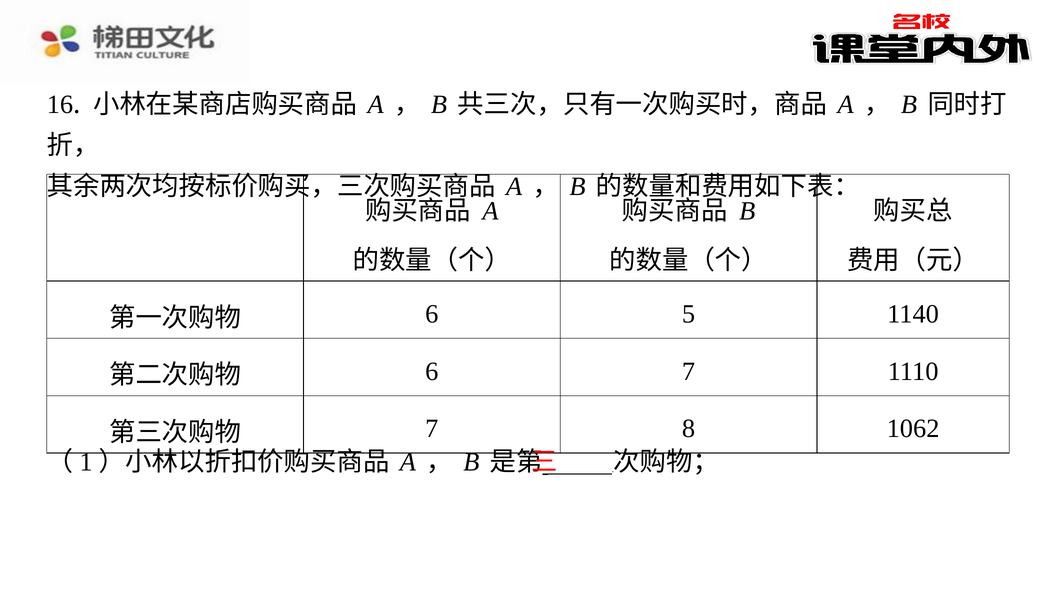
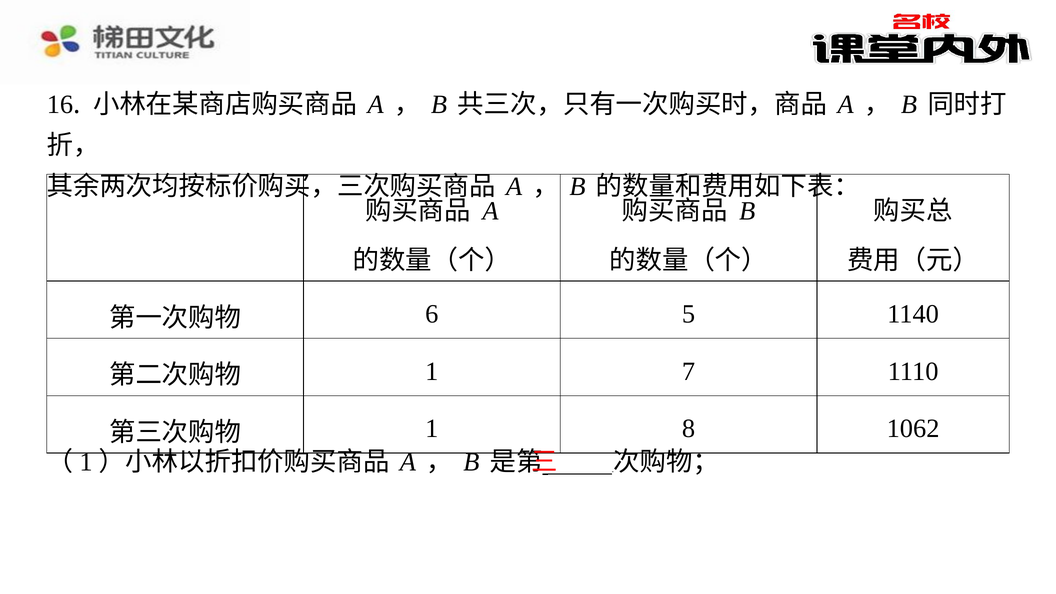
6: 6 -> 1 (432, 371)
7: 7 -> 1 (432, 429)
